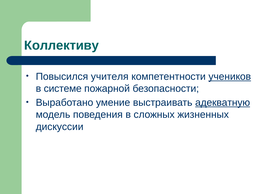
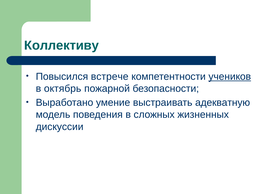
учителя: учителя -> встрече (110, 77)
системе: системе -> октябрь (63, 89)
адекватную underline: present -> none (223, 103)
